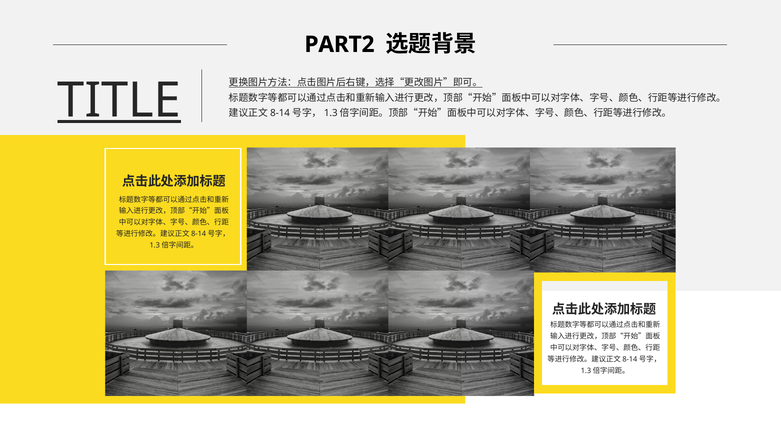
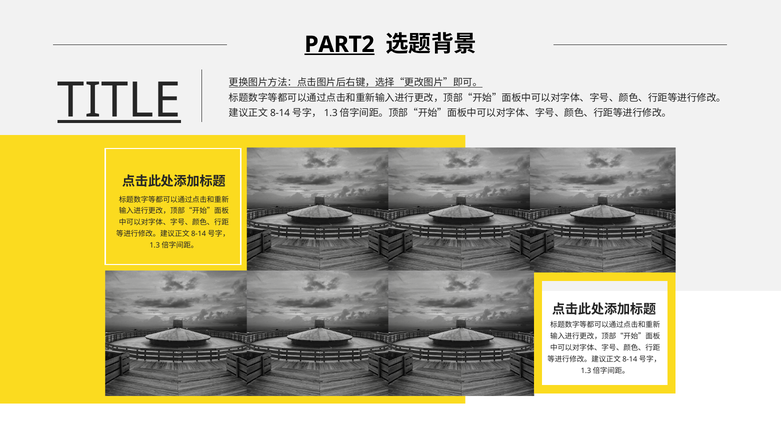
PART2 underline: none -> present (339, 44)
